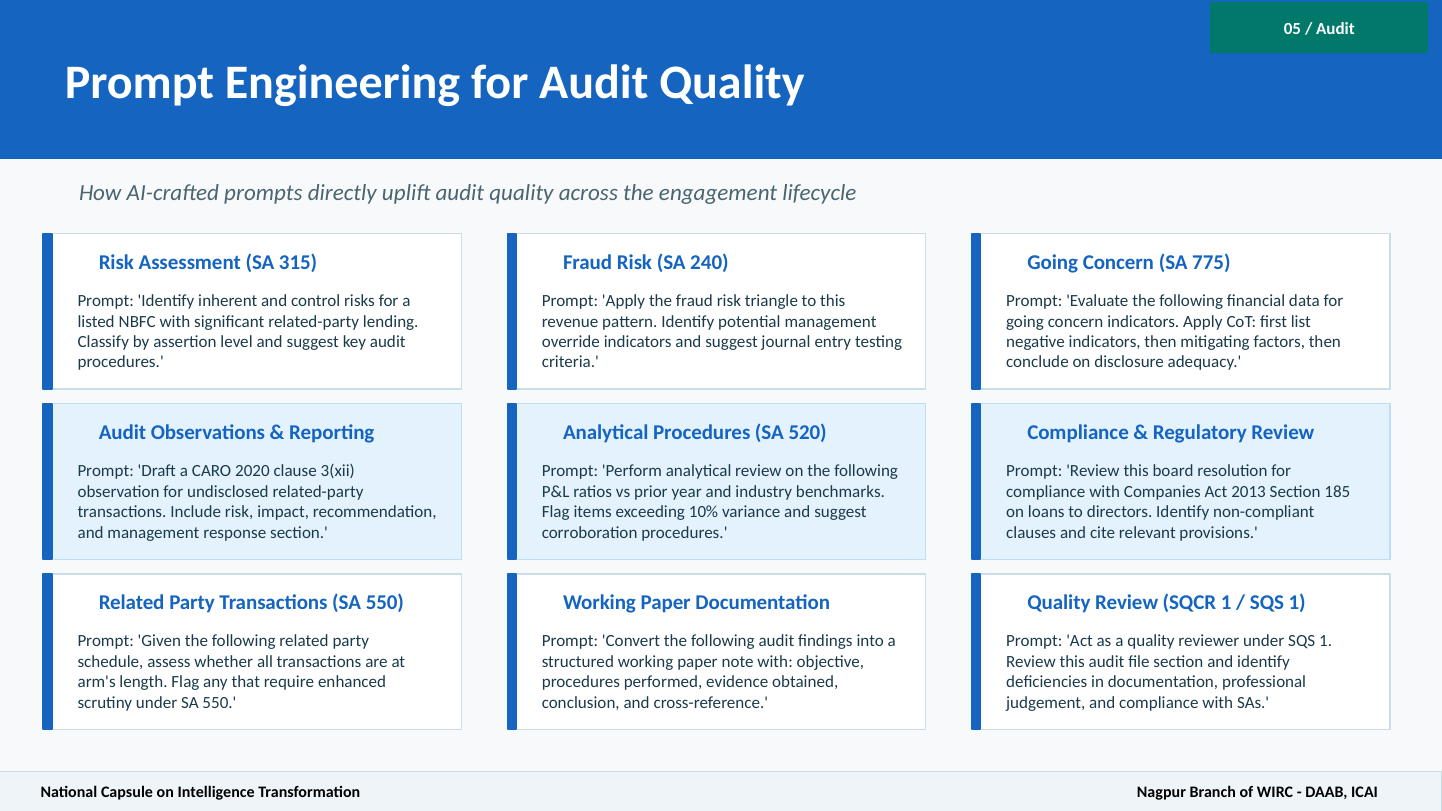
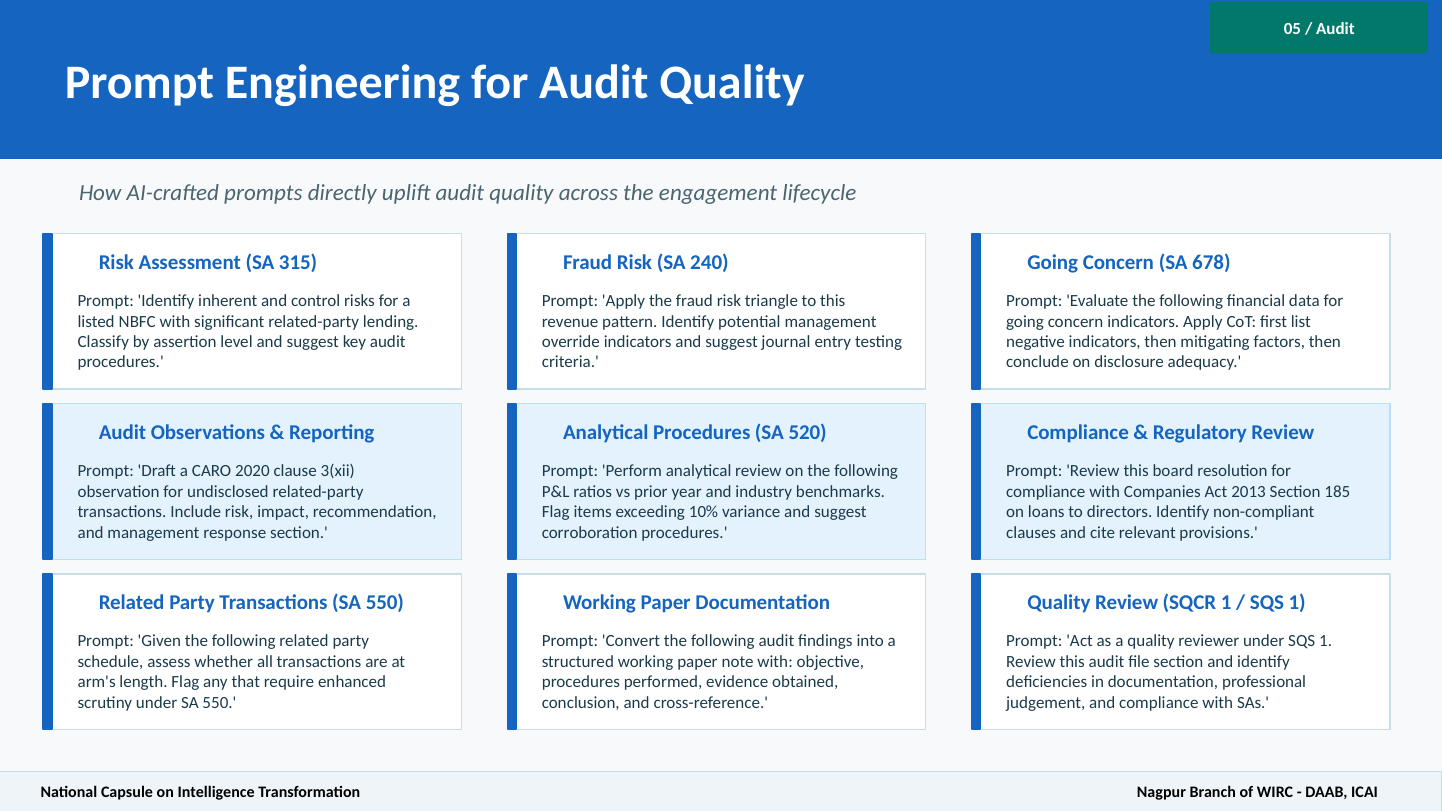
775: 775 -> 678 (1211, 262)
